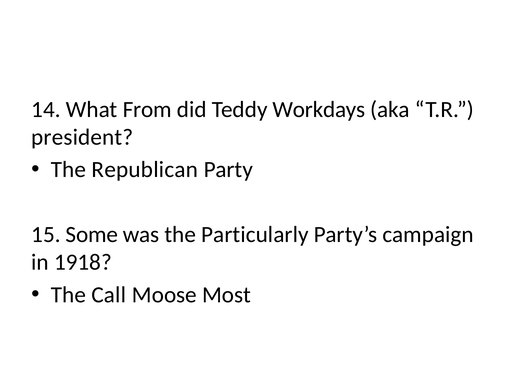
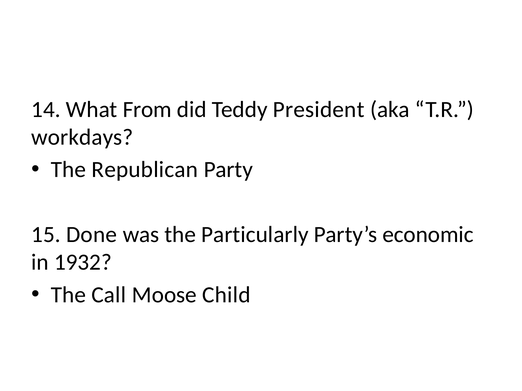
Workdays: Workdays -> President (319, 110)
president: president -> workdays (82, 137)
Some: Some -> Done (92, 235)
campaign: campaign -> economic (428, 235)
1918: 1918 -> 1932 (83, 263)
Most: Most -> Child (226, 295)
